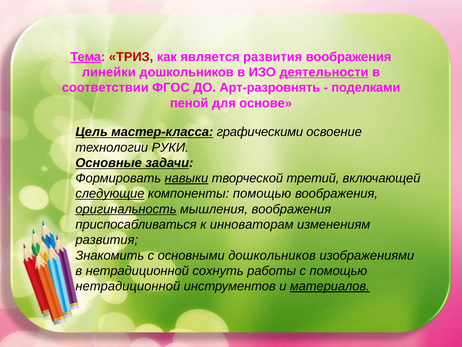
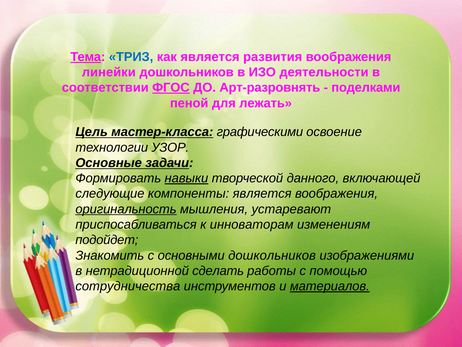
ТРИЗ colour: red -> blue (131, 57)
деятельности underline: present -> none (324, 72)
ФГОС underline: none -> present (171, 88)
основе: основе -> лежать (266, 103)
РУКИ: РУКИ -> УЗОР (170, 147)
третий: третий -> данного (313, 178)
следующие underline: present -> none (110, 193)
компоненты помощью: помощью -> является (262, 193)
мышления воображения: воображения -> устаревают (291, 209)
развития: развития -> подойдет (107, 240)
сохнуть: сохнуть -> сделать (218, 270)
нетрадиционной: нетрадиционной -> сотрудничества (128, 286)
